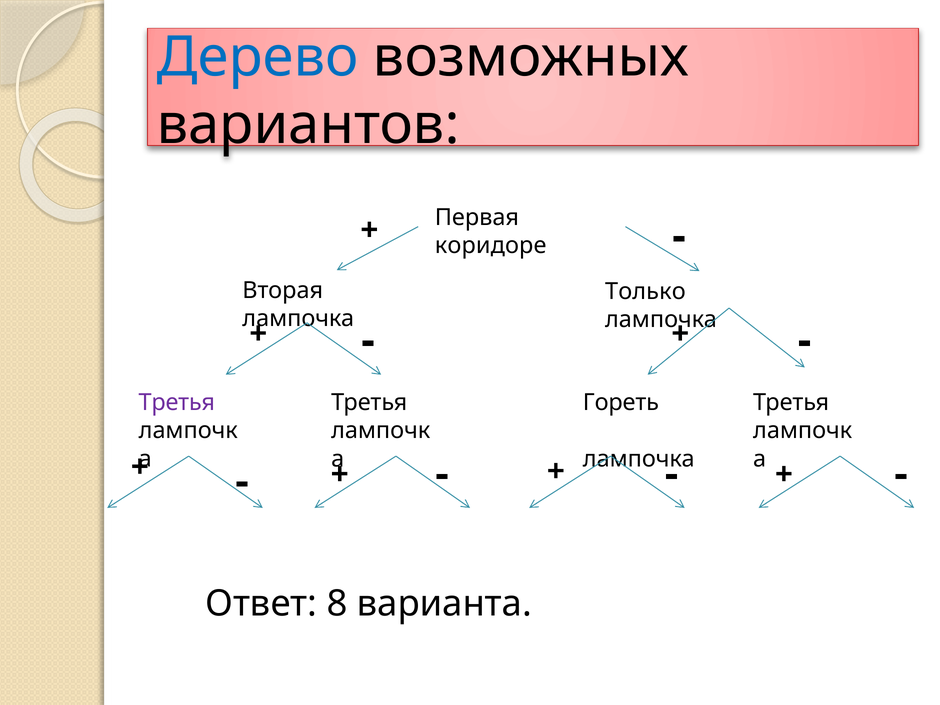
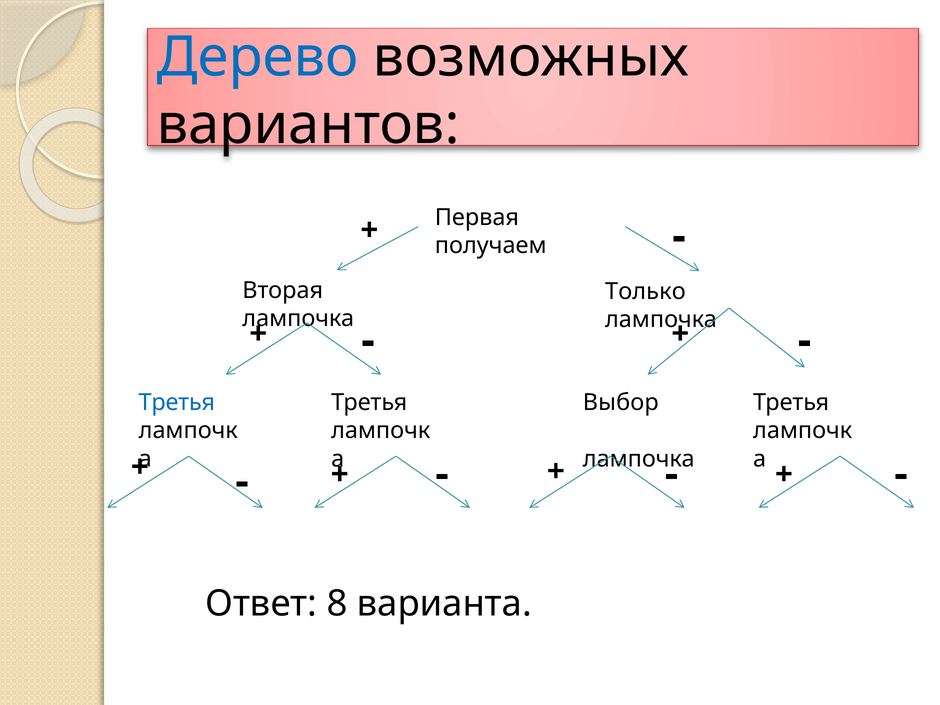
коридоре: коридоре -> получаем (491, 246)
Третья colour: purple -> blue (177, 402)
Гореть: Гореть -> Выбор (621, 402)
